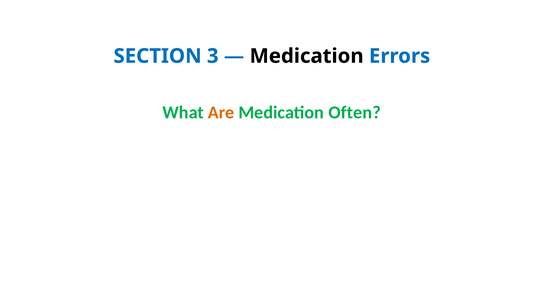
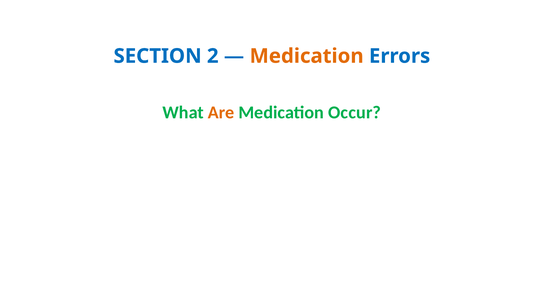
3: 3 -> 2 (213, 56)
Medication colour: black -> orange (307, 56)
Often: Often -> Occur (355, 112)
